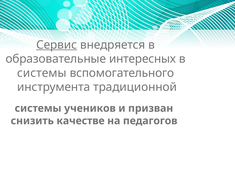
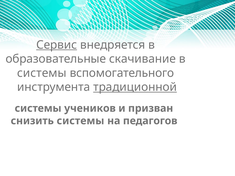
интересных: интересных -> скачивание (142, 59)
традиционной underline: none -> present (135, 87)
снизить качестве: качестве -> системы (80, 121)
